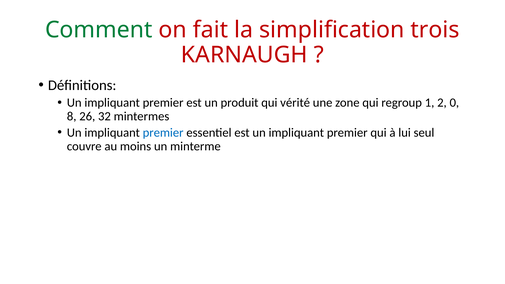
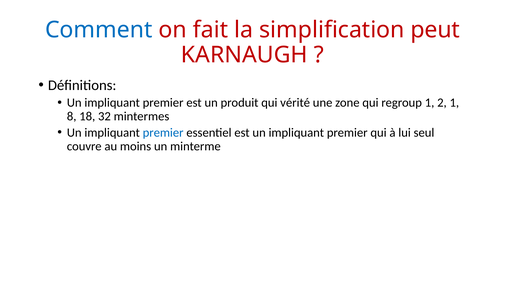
Comment colour: green -> blue (99, 30)
trois: trois -> peut (435, 30)
2 0: 0 -> 1 (454, 103)
26: 26 -> 18 (87, 116)
